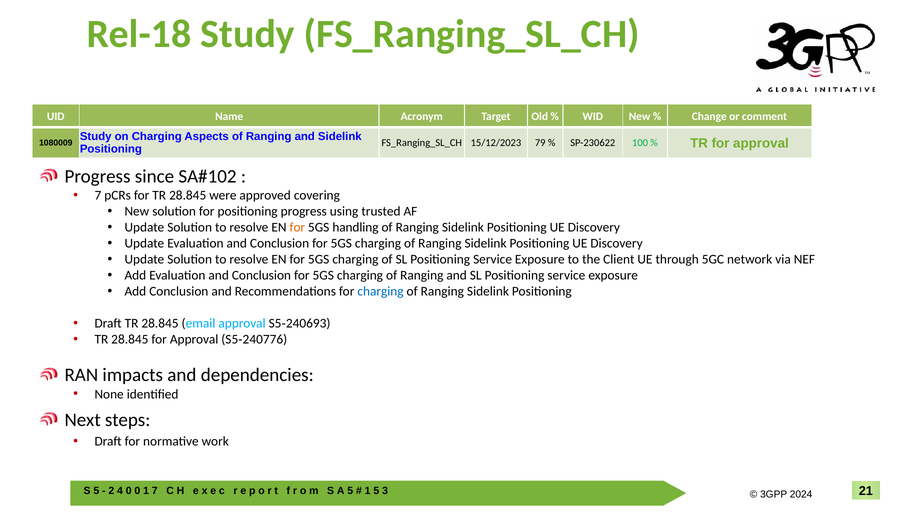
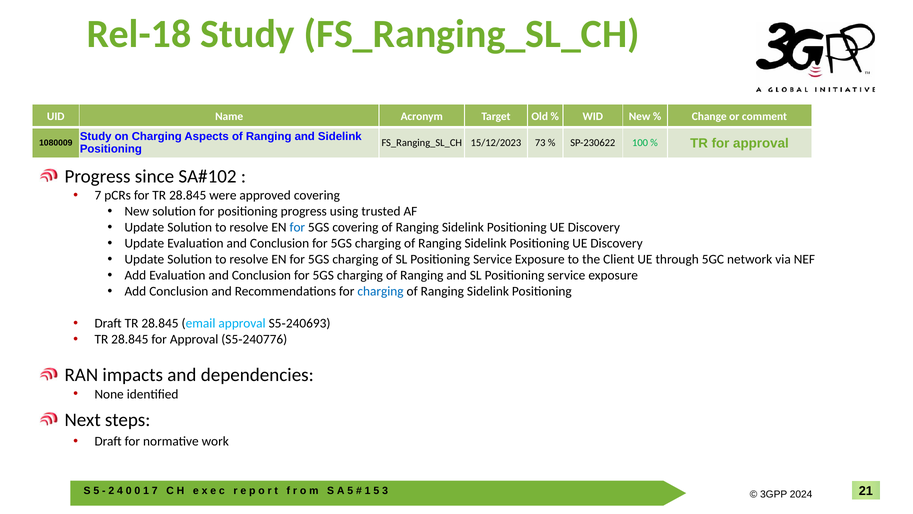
79: 79 -> 73 (540, 142)
for colour: orange -> blue (297, 227)
5GS handling: handling -> covering (355, 227)
